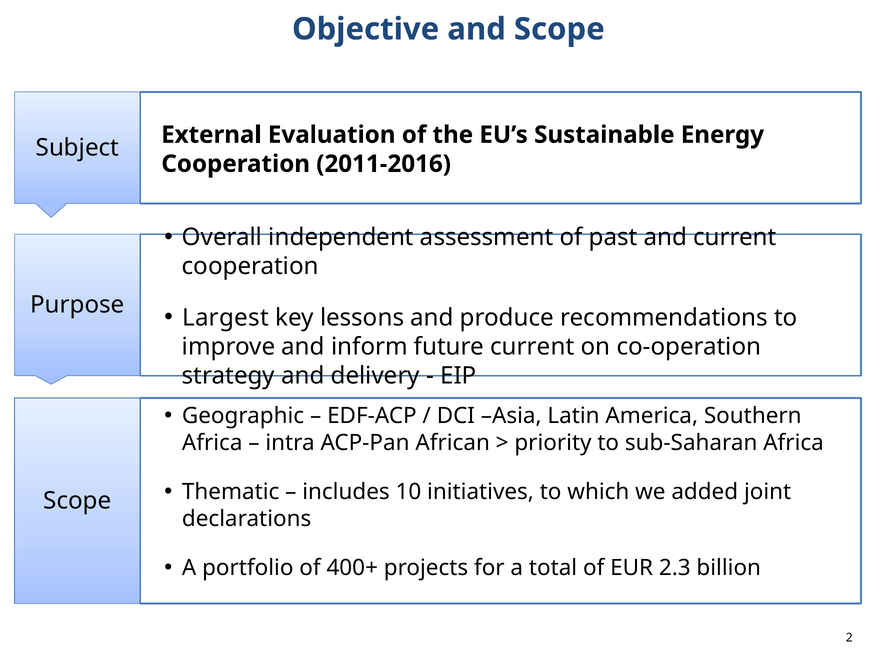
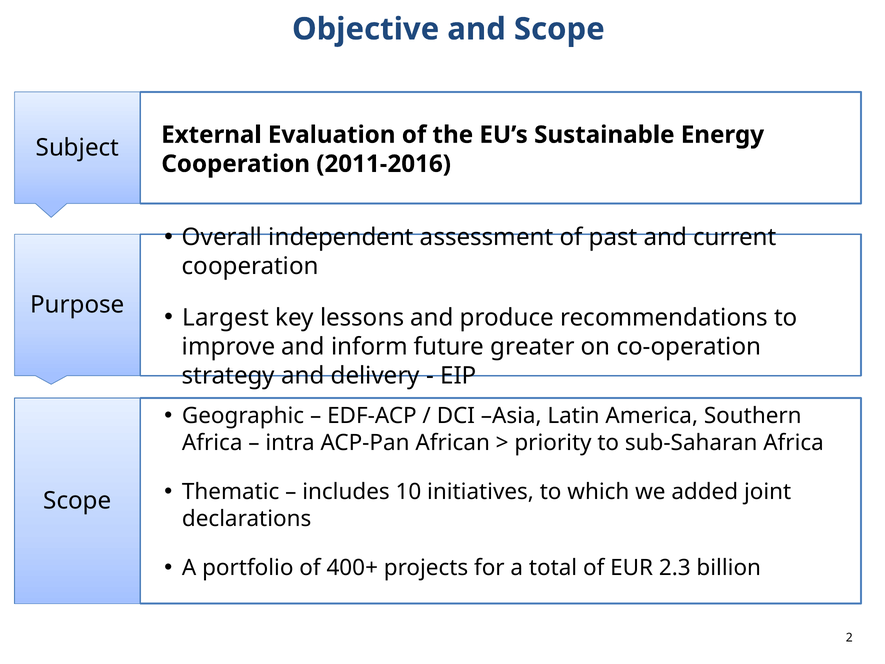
future current: current -> greater (532, 347)
